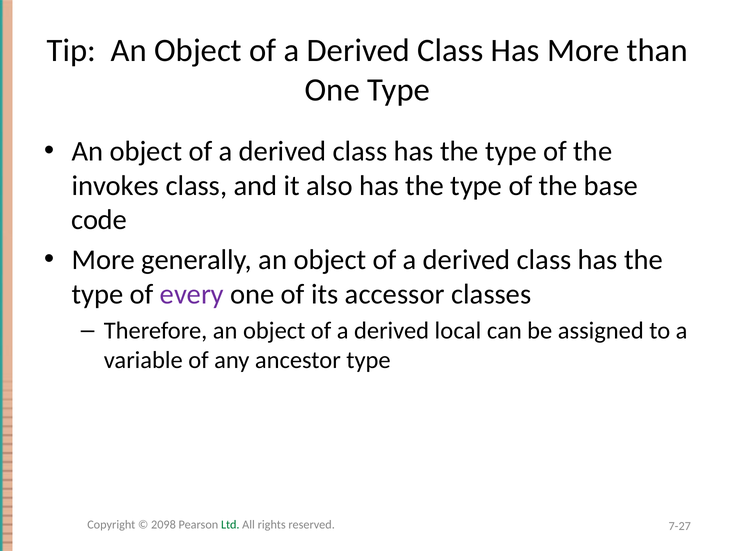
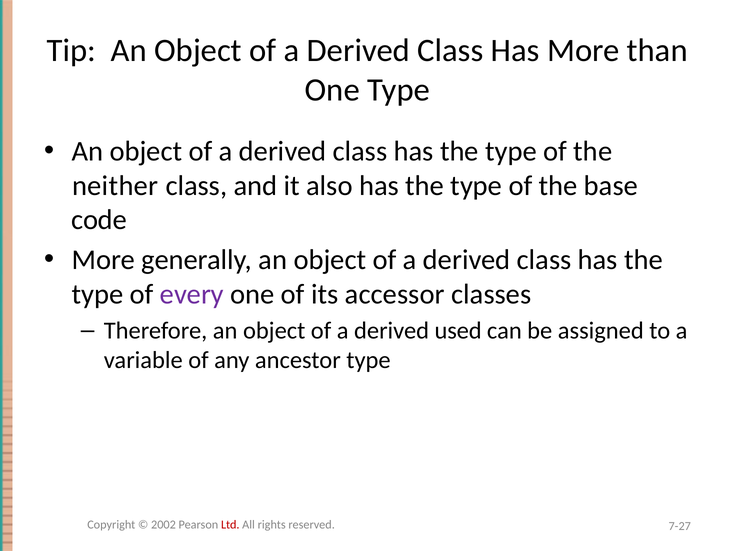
invokes: invokes -> neither (115, 186)
local: local -> used (458, 331)
2098: 2098 -> 2002 (163, 525)
Ltd colour: green -> red (230, 525)
